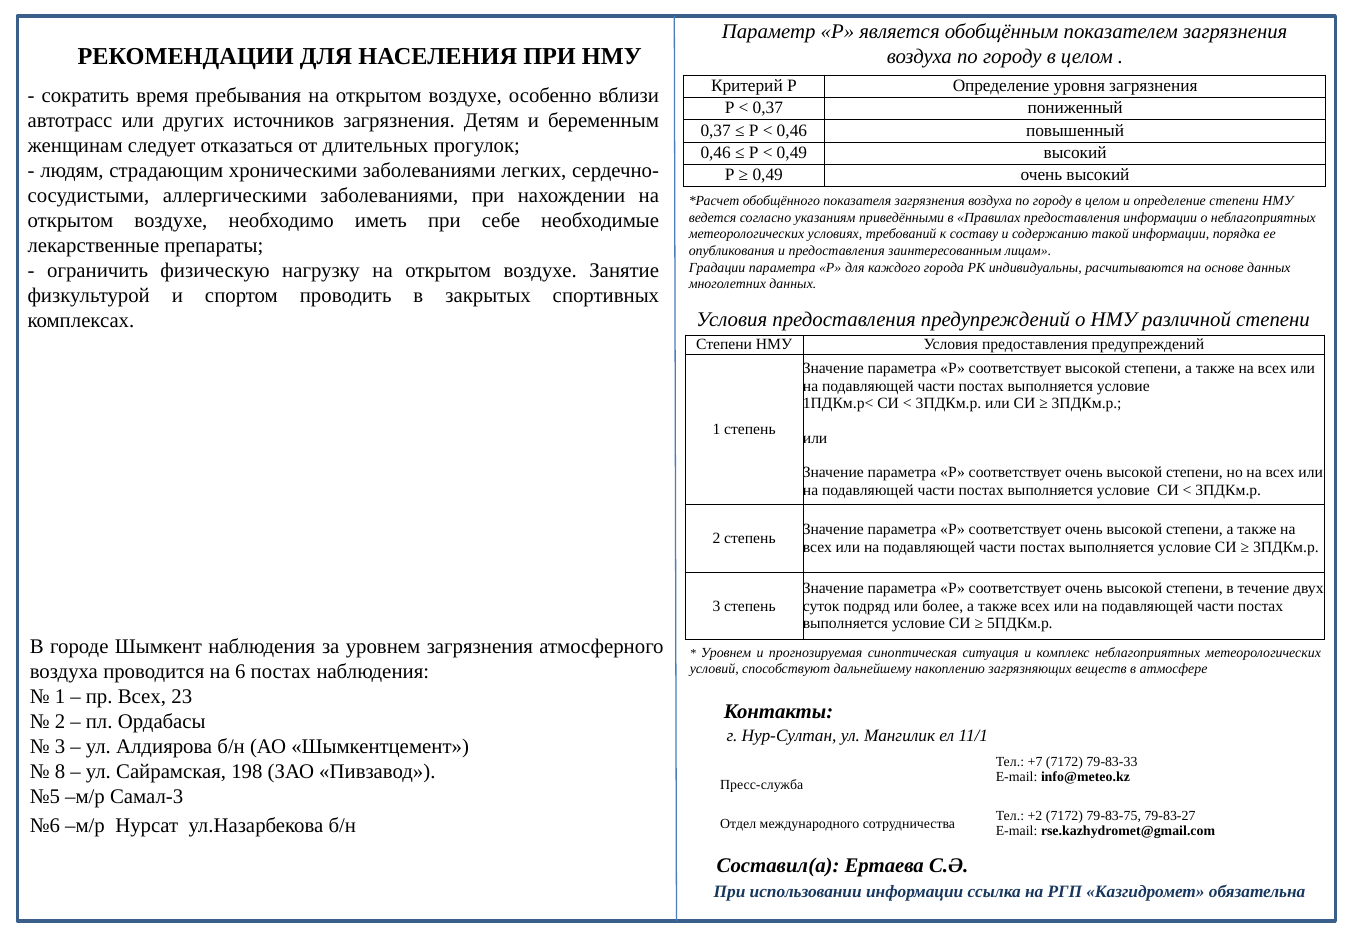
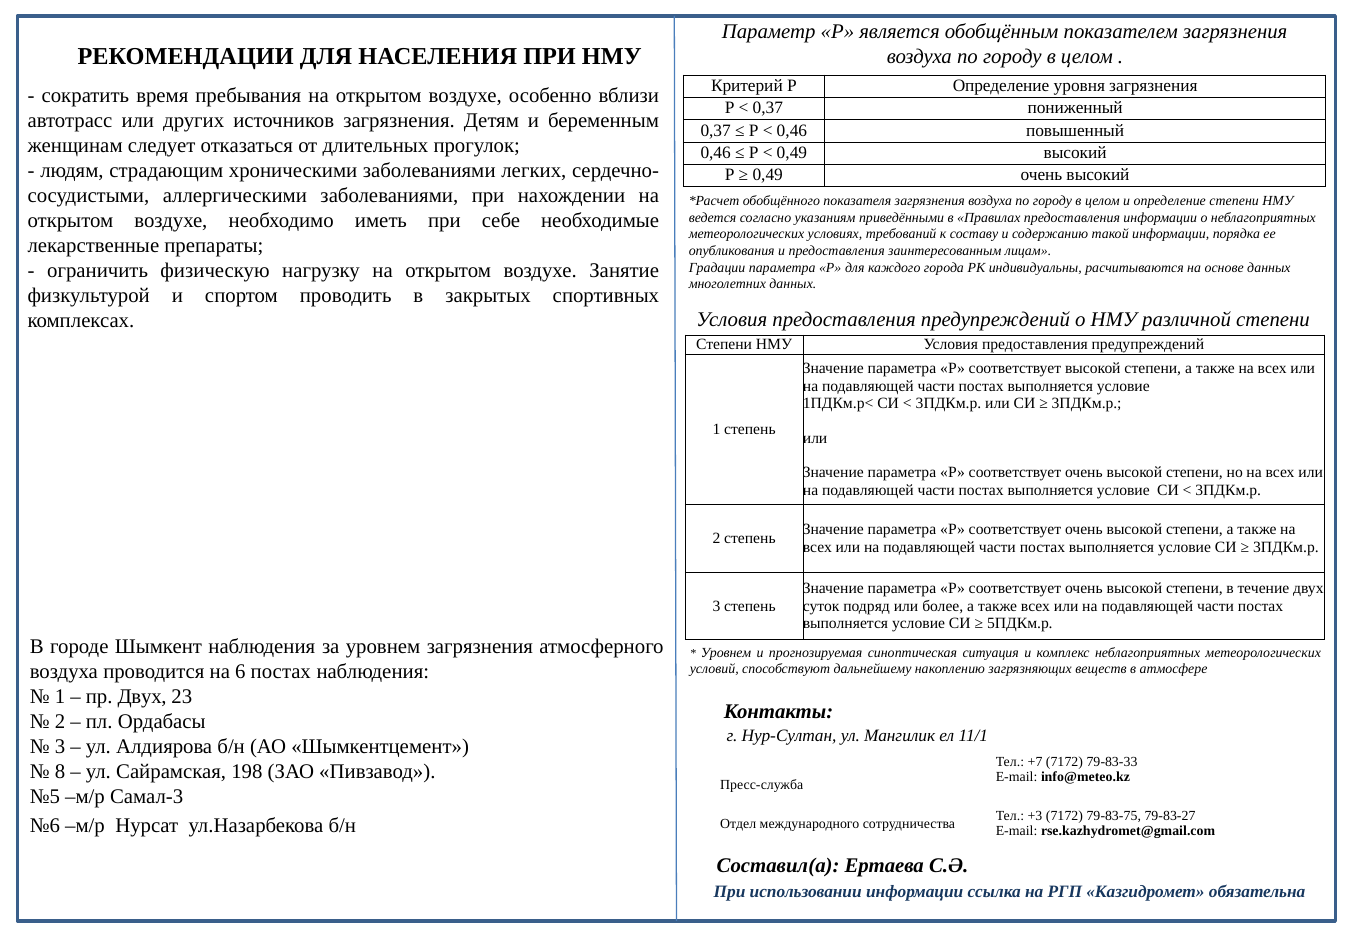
пр Всех: Всех -> Двух (142, 697)
+2: +2 -> +3 (1035, 816)
